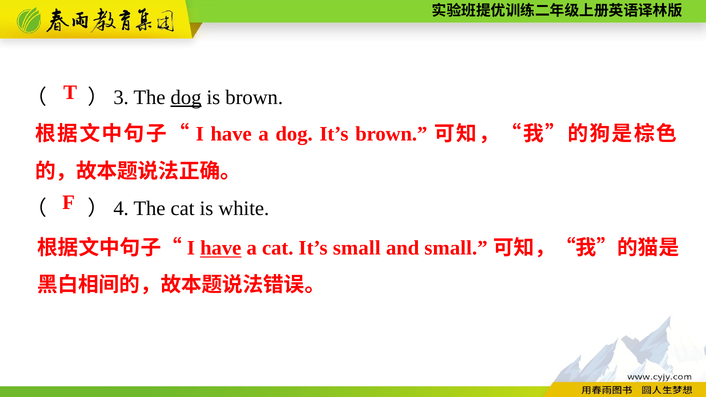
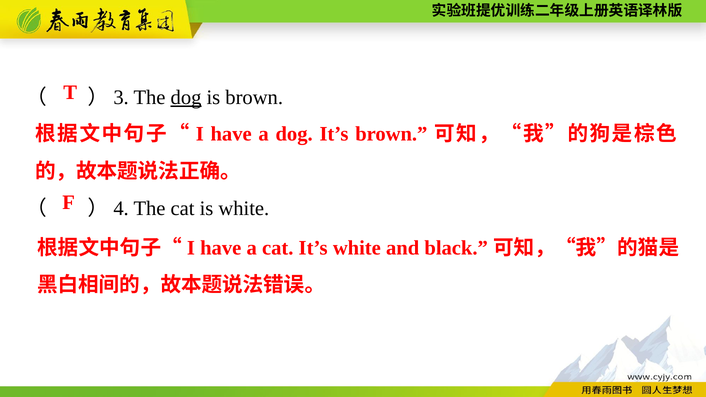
have underline: present -> none (221, 248)
It’s small: small -> white (357, 248)
and small: small -> black (456, 248)
